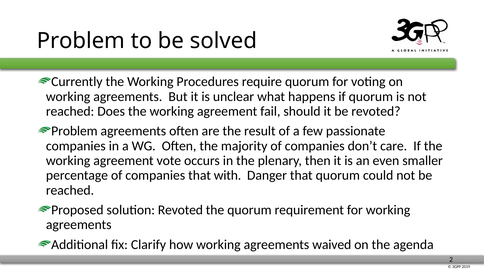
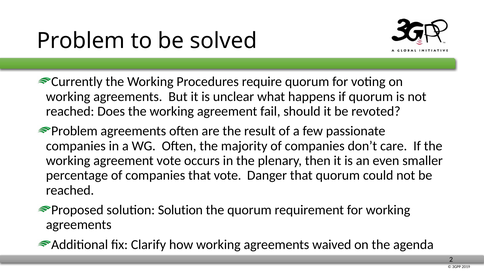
that with: with -> vote (228, 175)
solution Revoted: Revoted -> Solution (180, 209)
